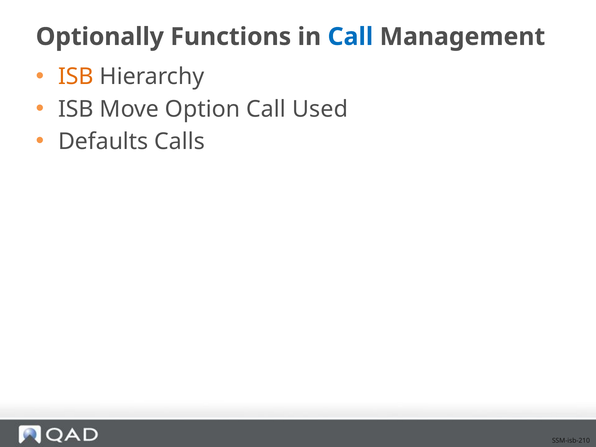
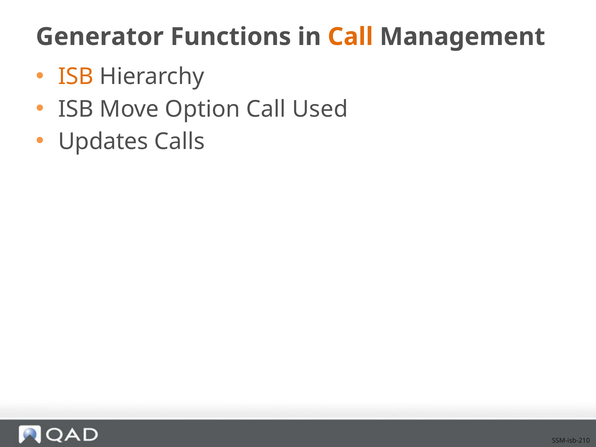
Optionally: Optionally -> Generator (100, 37)
Call colour: blue -> orange (350, 37)
Defaults: Defaults -> Updates (103, 142)
